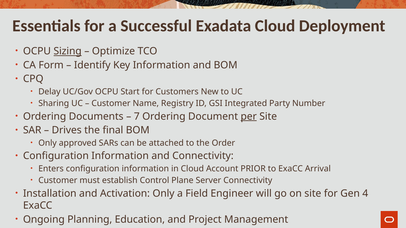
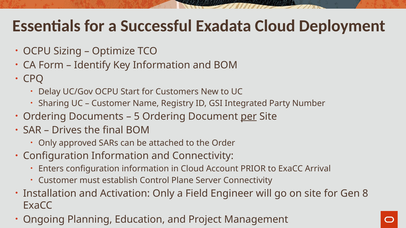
Sizing underline: present -> none (68, 51)
7: 7 -> 5 (137, 117)
4: 4 -> 8 (365, 194)
